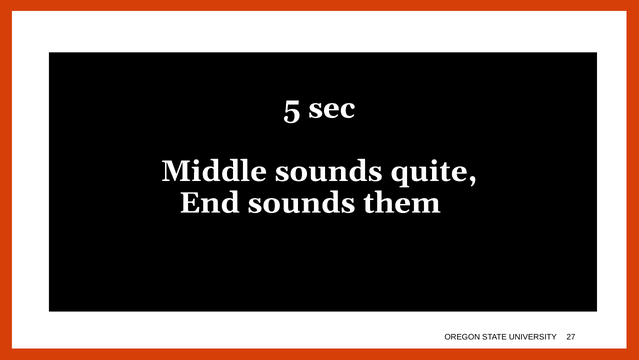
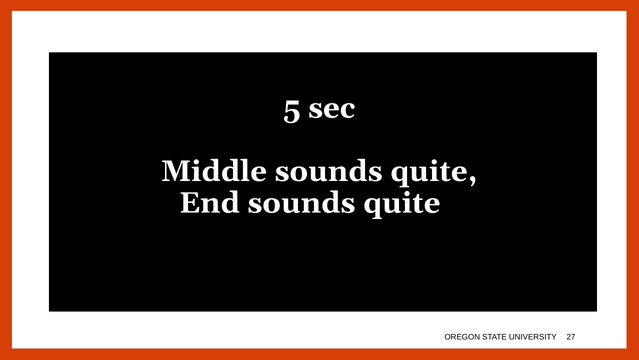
End sounds them: them -> quite (402, 203)
